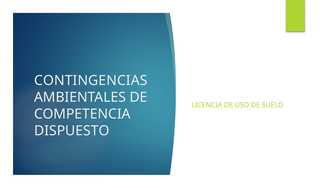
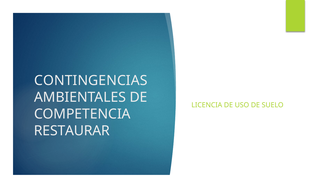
DISPUESTO: DISPUESTO -> RESTAURAR (72, 131)
